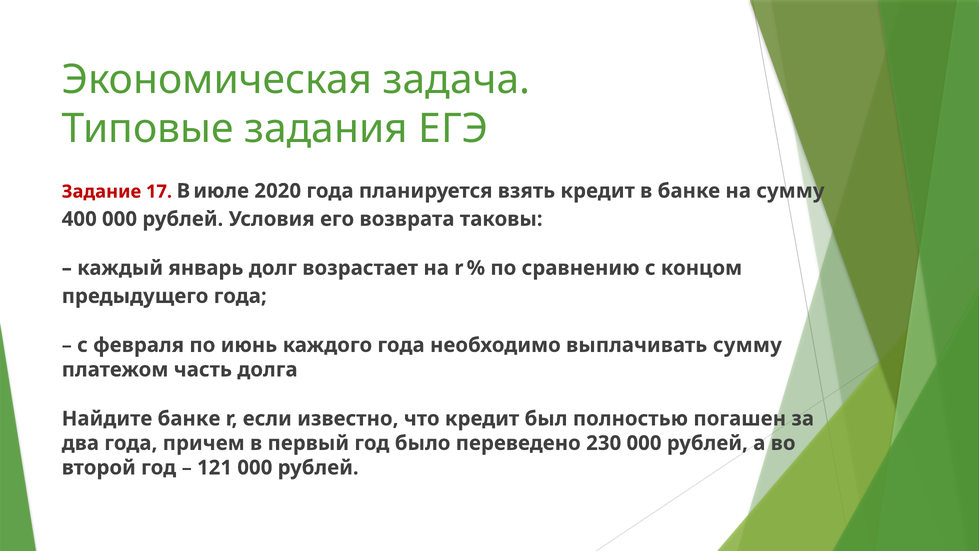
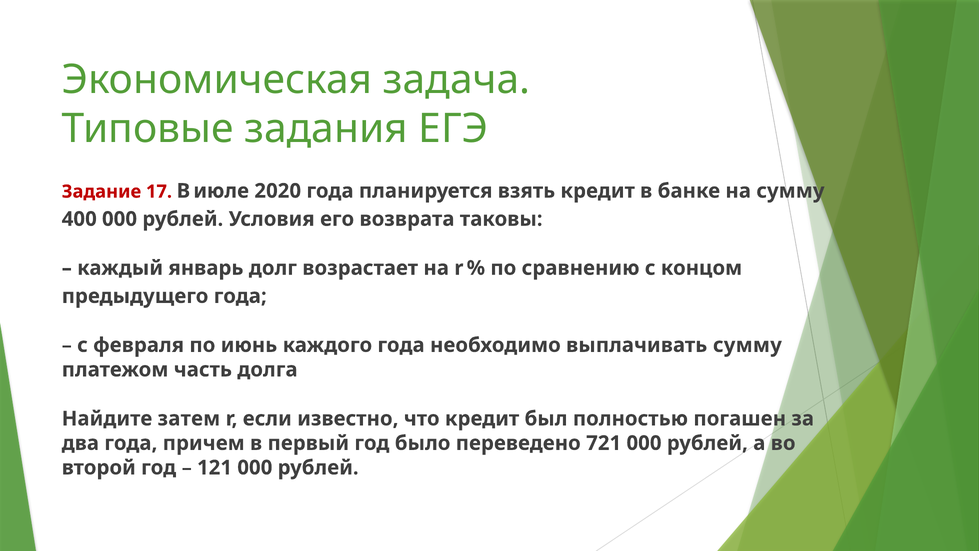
Найдите банке: банке -> затем (189, 418)
230: 230 -> 721 (604, 443)
